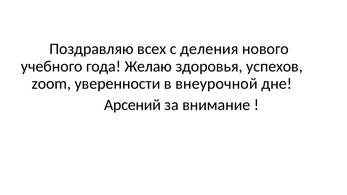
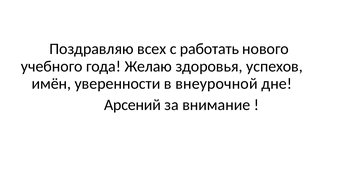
деления: деления -> работать (209, 49)
zoom: zoom -> имён (51, 84)
